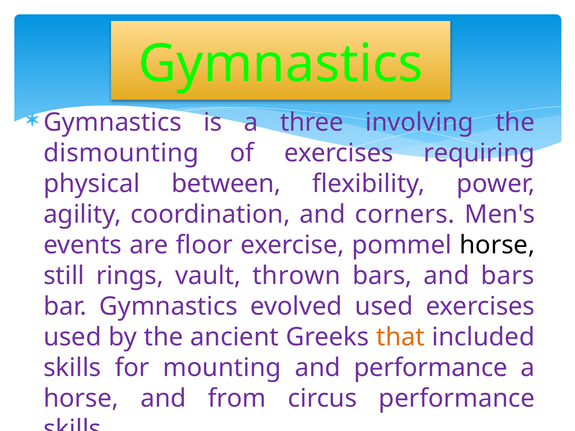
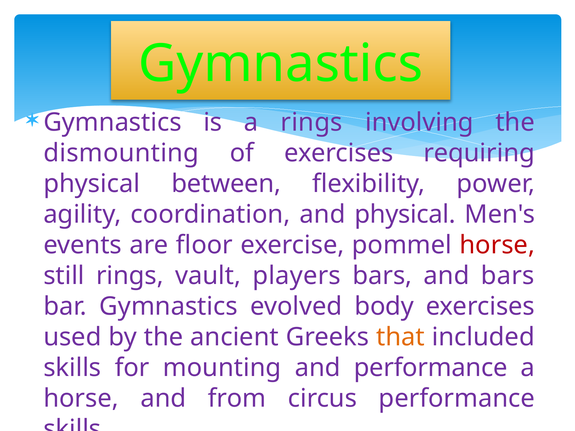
a three: three -> rings (312, 122)
and corners: corners -> physical (405, 214)
horse colour: black -> red (497, 245)
thrown: thrown -> players (297, 276)
evolved used: used -> body (384, 306)
